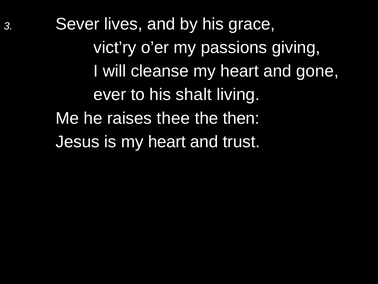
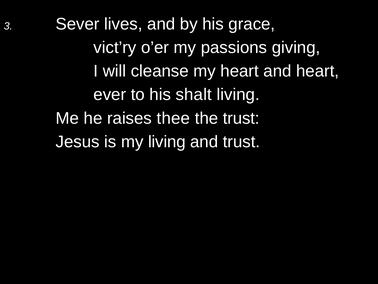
and gone: gone -> heart (318, 71)
the then: then -> trust (241, 118)
is my heart: heart -> living (167, 142)
